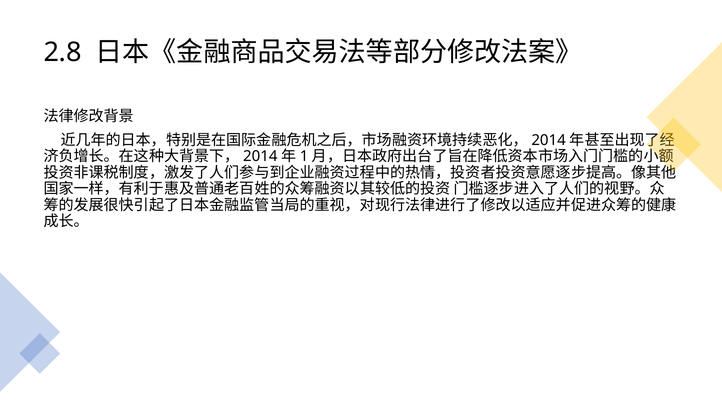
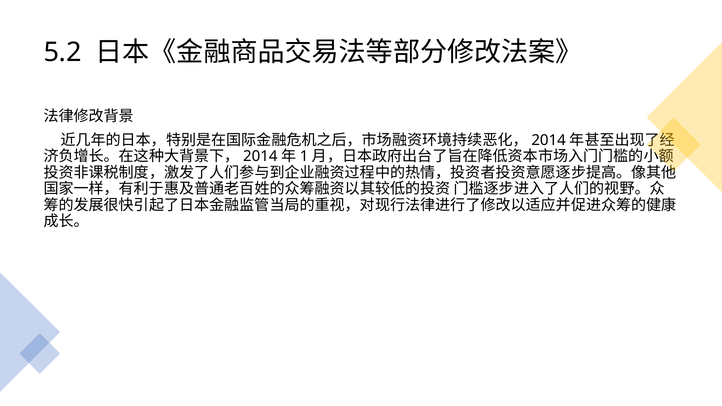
2.8: 2.8 -> 5.2 (63, 53)
